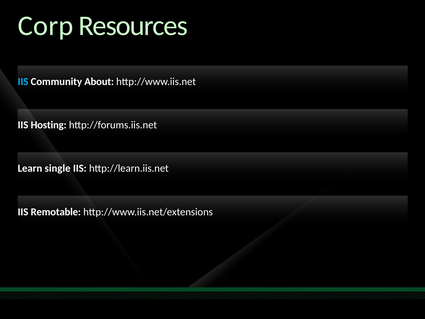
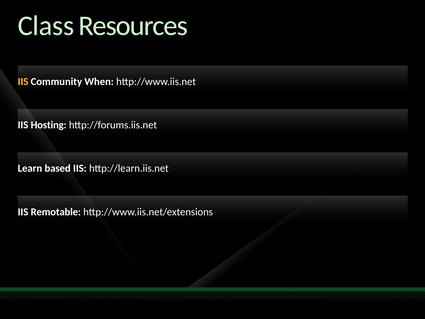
Corp: Corp -> Class (46, 26)
IIS colour: light blue -> yellow (23, 82)
About: About -> When (99, 82)
single: single -> based (58, 168)
